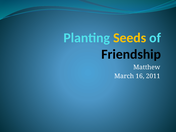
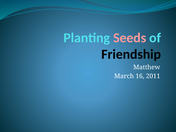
Seeds colour: yellow -> pink (130, 38)
